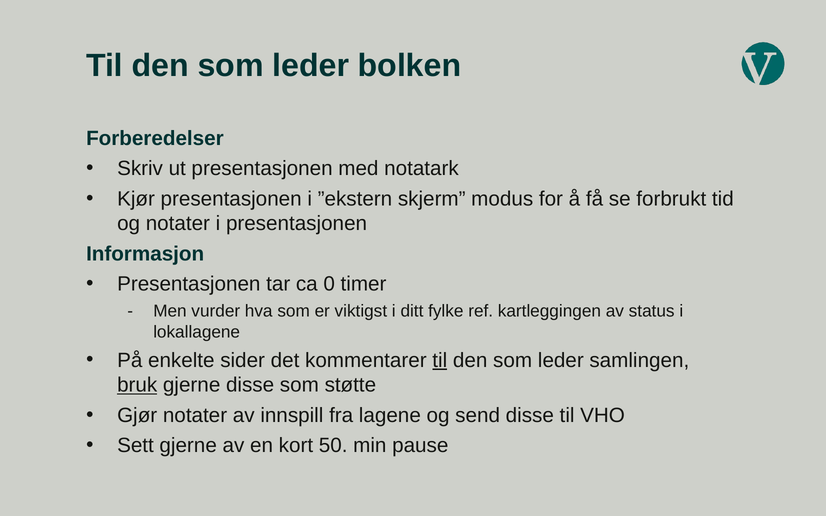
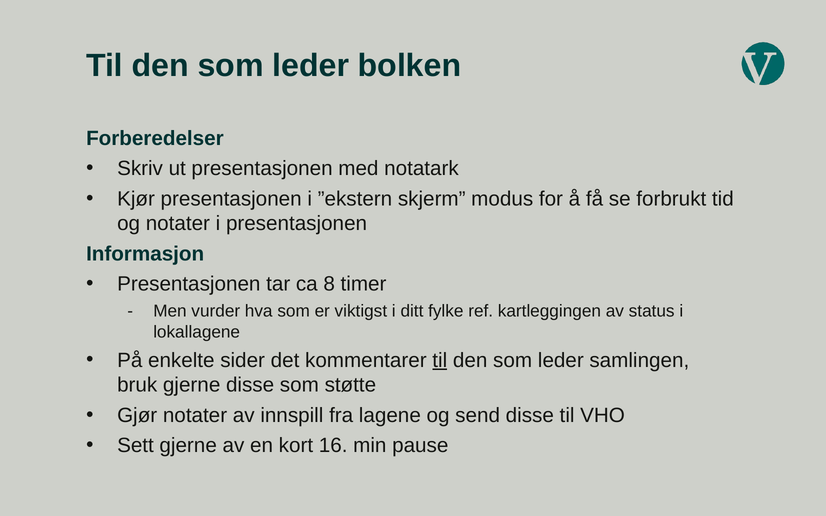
0: 0 -> 8 (329, 284)
bruk underline: present -> none (137, 385)
50: 50 -> 16 (333, 446)
